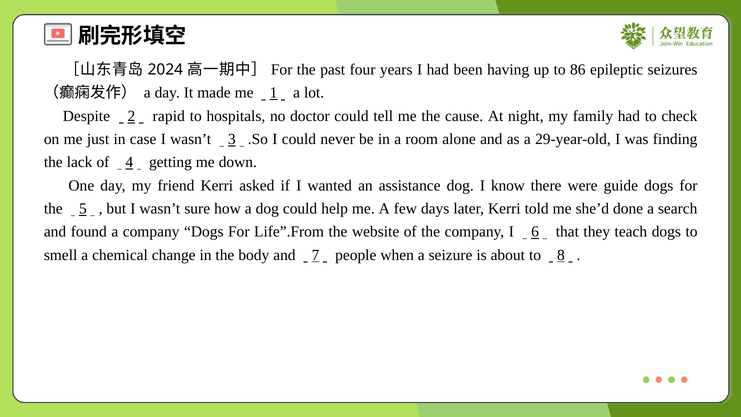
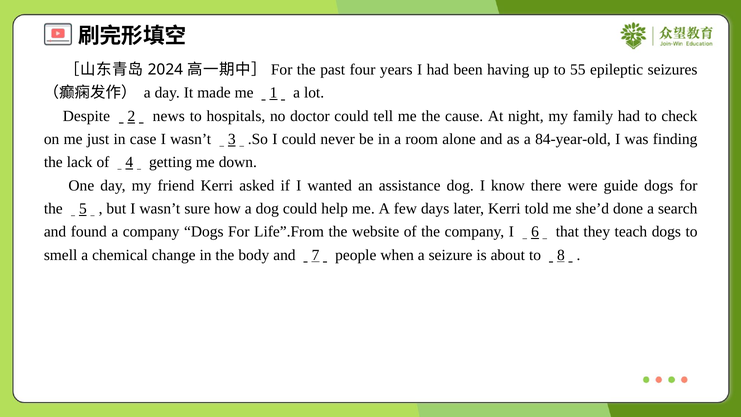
86: 86 -> 55 (578, 70)
rapid: rapid -> news (169, 116)
29-year-old: 29-year-old -> 84-year-old (573, 139)
